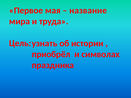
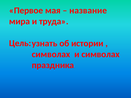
приобрёл: приобрёл -> символах (51, 54)
